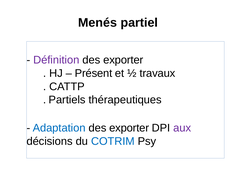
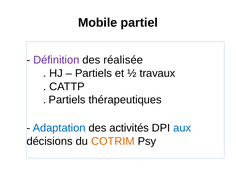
Menés: Menés -> Mobile (98, 23)
exporter: exporter -> réalisée (123, 60)
Présent: Présent -> Partiels (93, 73)
exporter: exporter -> activités (129, 128)
aux colour: purple -> blue (182, 128)
COTRIM colour: blue -> orange (113, 141)
